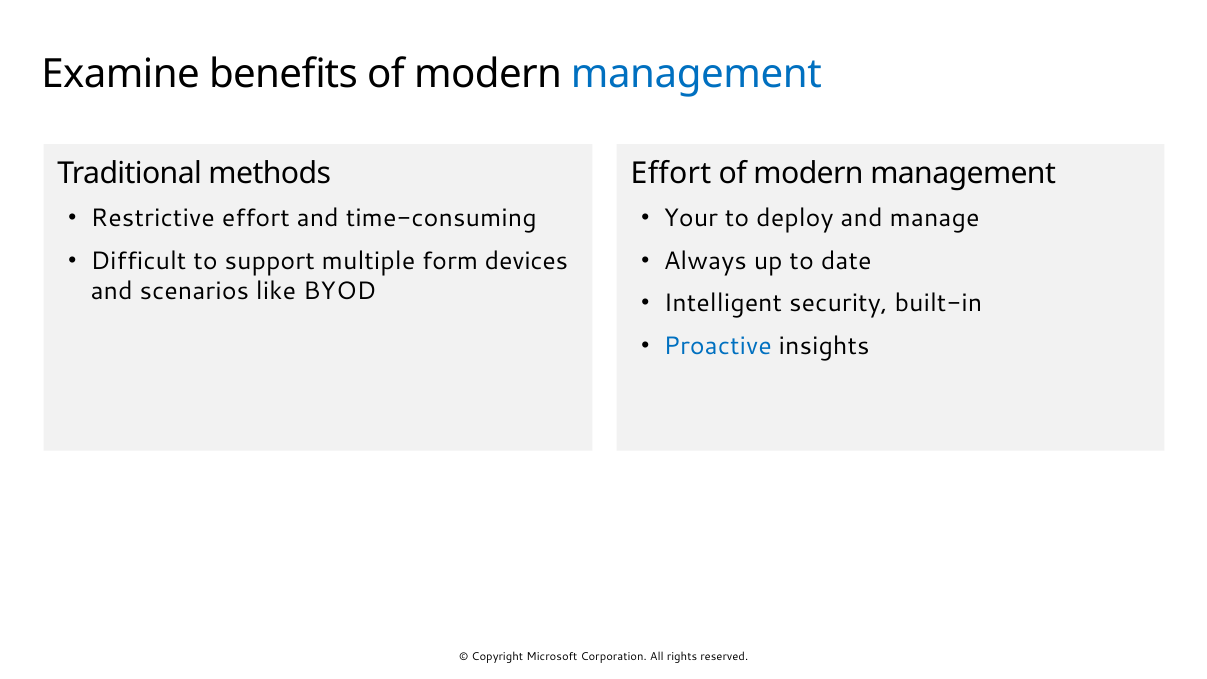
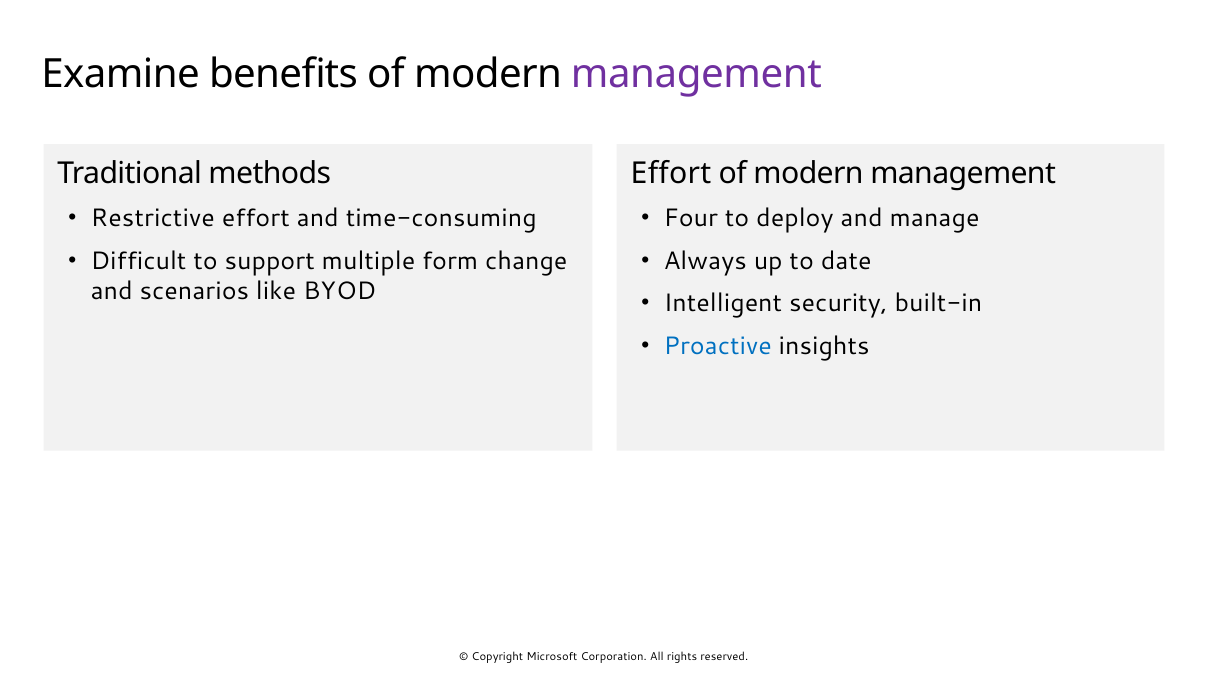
management colour: blue -> purple (696, 74)
Your: Your -> Four (691, 219)
devices: devices -> change (526, 261)
